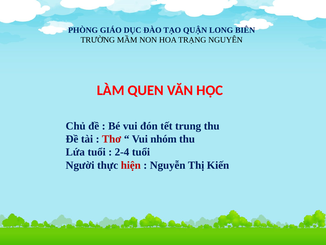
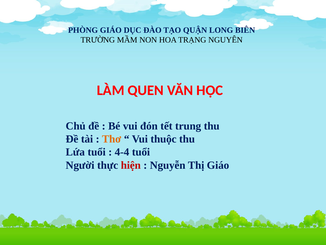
Thơ colour: red -> orange (112, 139)
nhóm: nhóm -> thuộc (163, 139)
2-4: 2-4 -> 4-4 (122, 152)
Thị Kiến: Kiến -> Giáo (218, 165)
